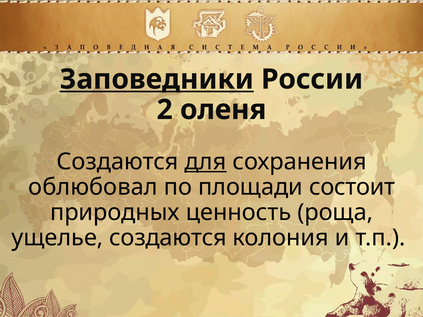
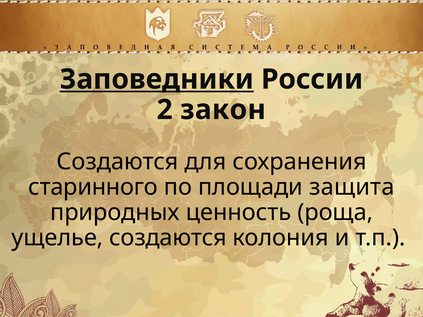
оленя: оленя -> закон (223, 110)
для underline: present -> none (205, 162)
облюбовал: облюбовал -> старинного (93, 187)
состоит: состоит -> защита (352, 187)
